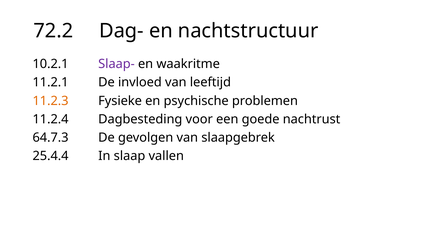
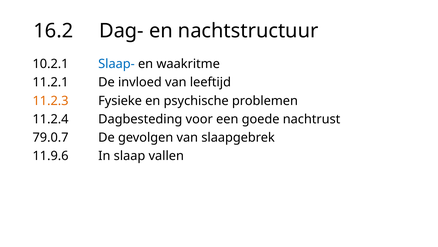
72.2: 72.2 -> 16.2 (53, 31)
Slaap- colour: purple -> blue (117, 64)
64.7.3: 64.7.3 -> 79.0.7 (51, 137)
25.4.4: 25.4.4 -> 11.9.6 (51, 156)
